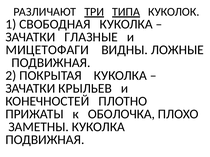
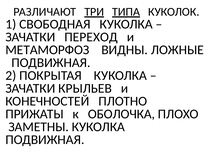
ГЛАЗНЫЕ: ГЛАЗНЫЕ -> ПЕРЕХОД (91, 37)
МИЦЕТОФАГИ: МИЦЕТОФАГИ -> МЕТАМОРФОЗ (47, 50)
